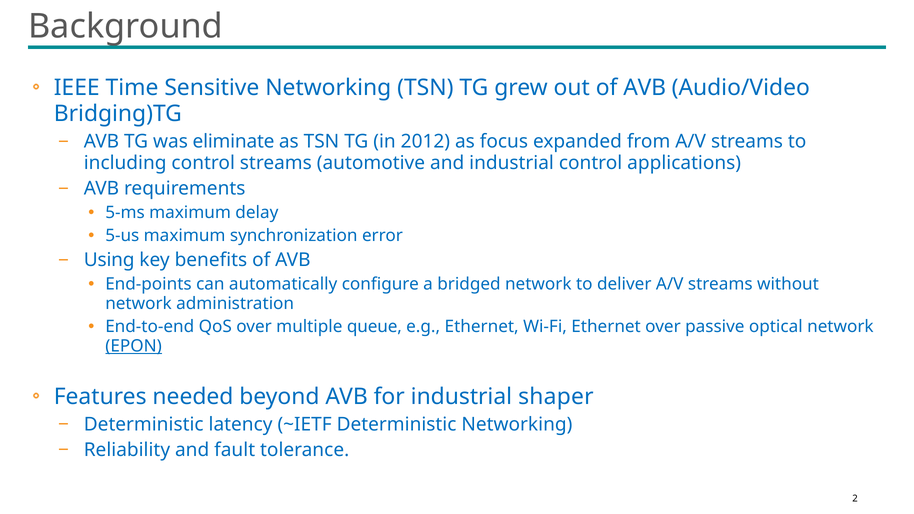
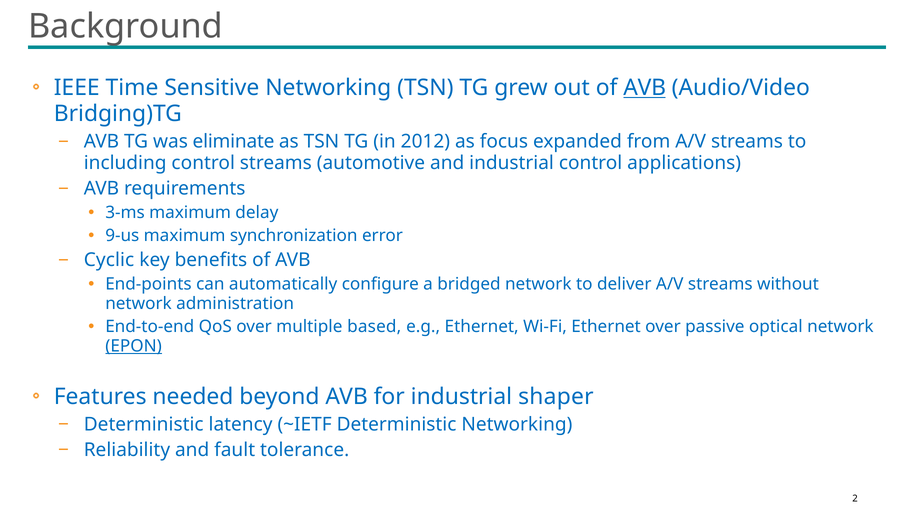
AVB underline: none -> present (645, 88)
5-ms: 5-ms -> 3-ms (125, 213)
5-us: 5-us -> 9-us (122, 236)
Using: Using -> Cyclic (109, 260)
queue: queue -> based (374, 327)
